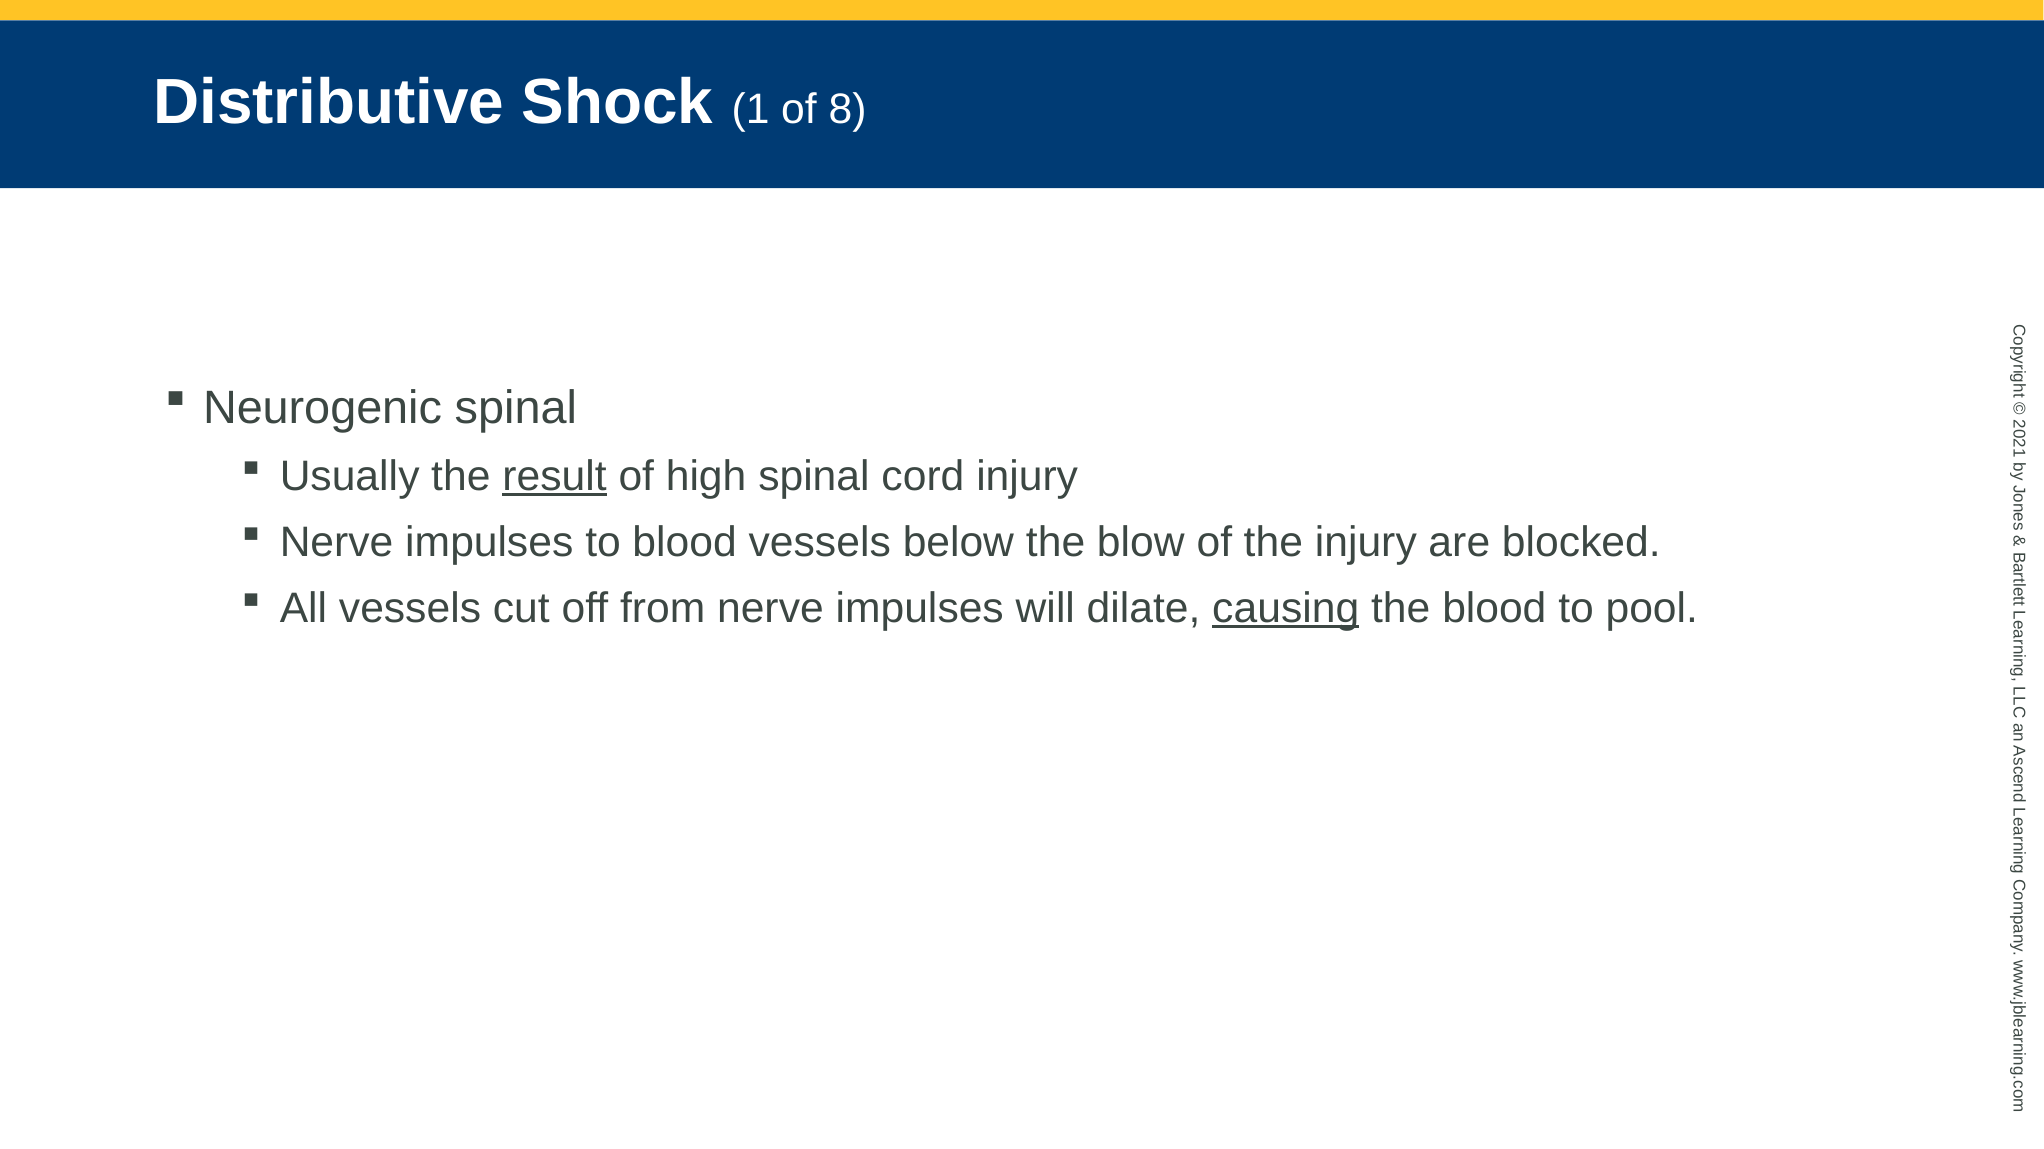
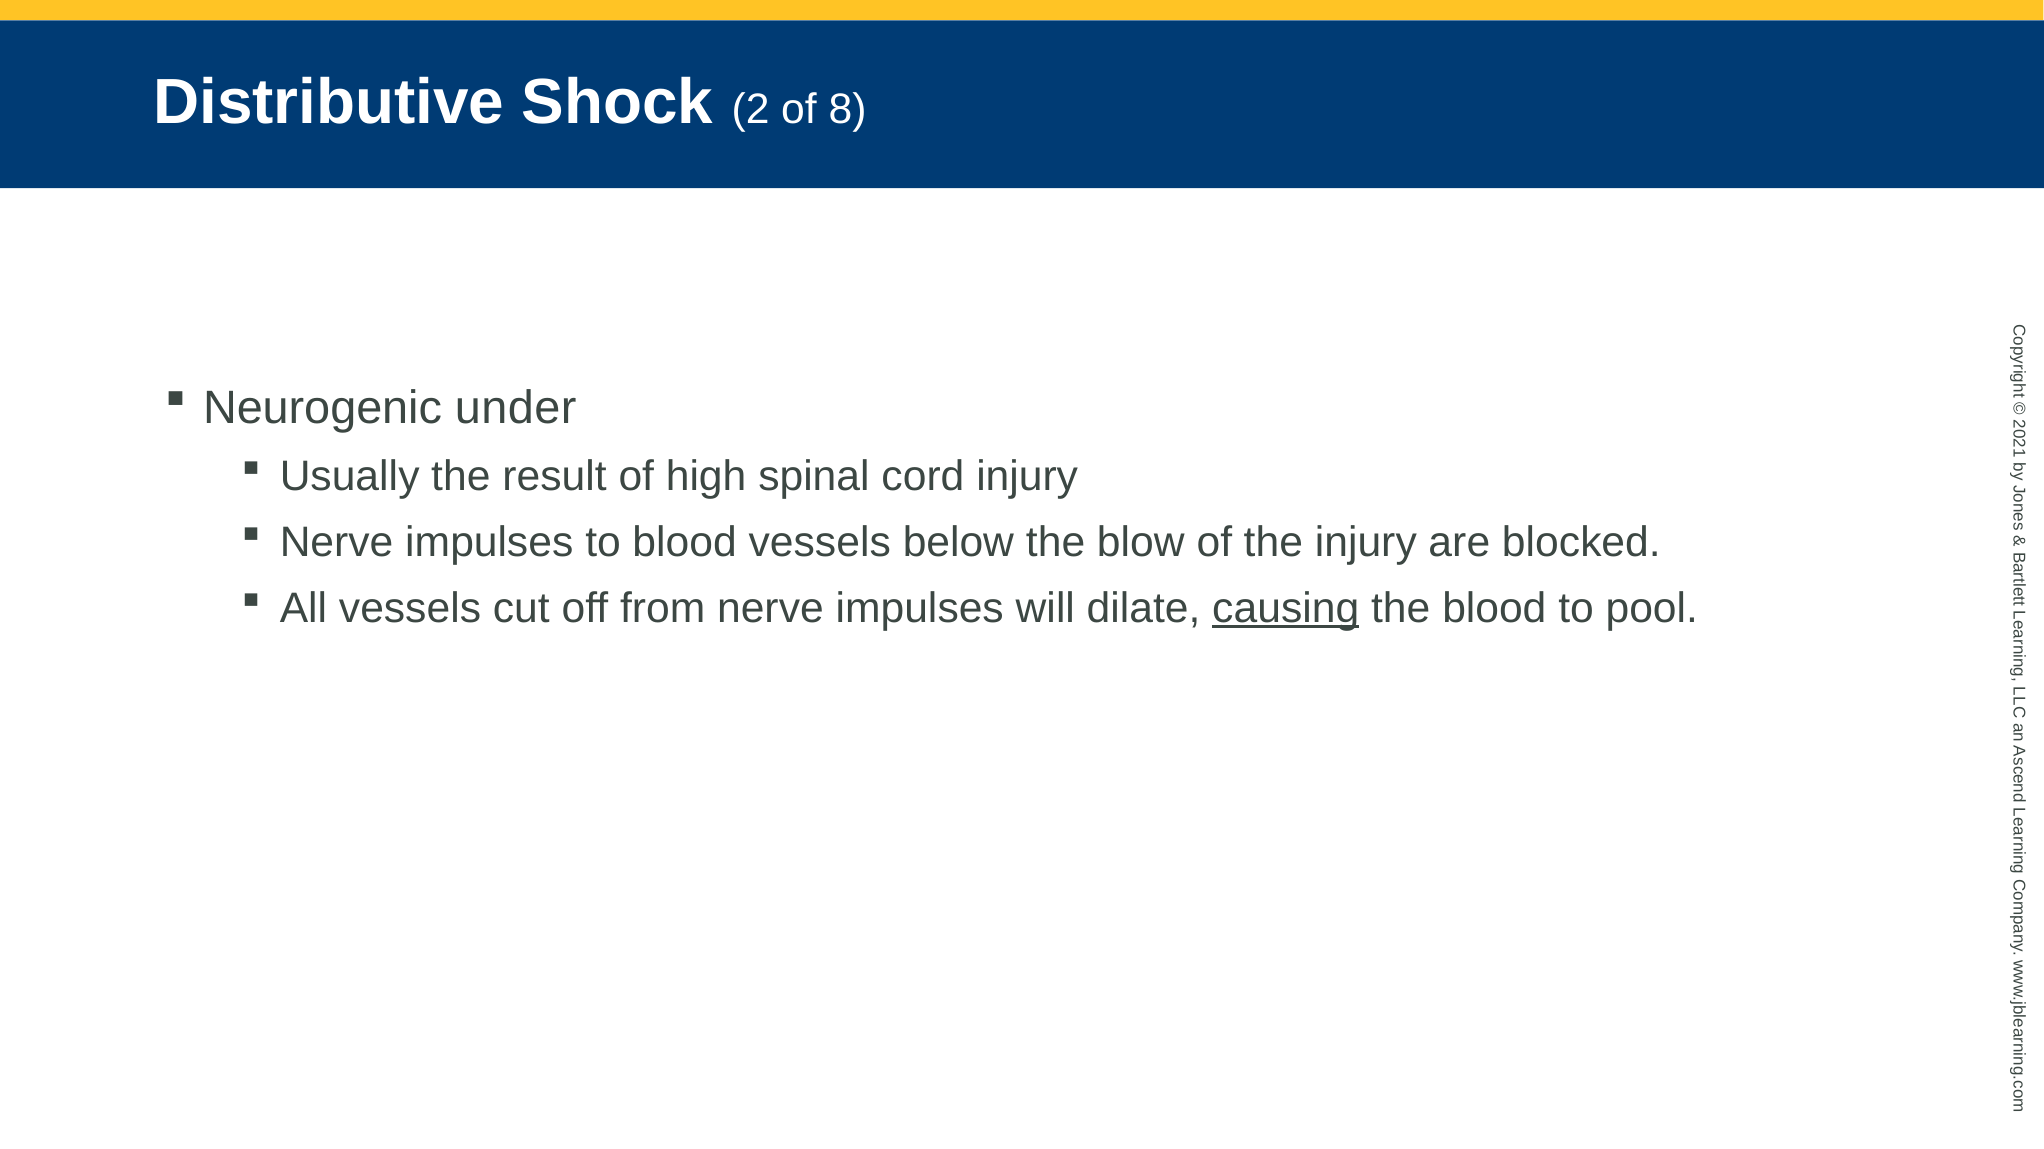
Shock 1: 1 -> 2 (751, 110)
Neurogenic spinal: spinal -> under (516, 408)
result underline: present -> none (555, 477)
